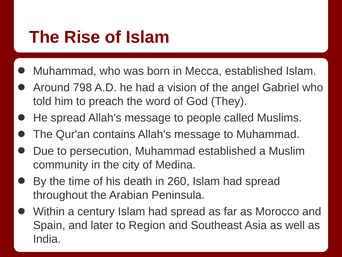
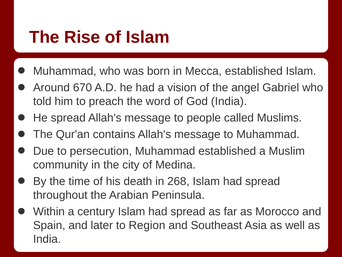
798: 798 -> 670 (82, 87)
God They: They -> India (229, 101)
260: 260 -> 268 (178, 181)
